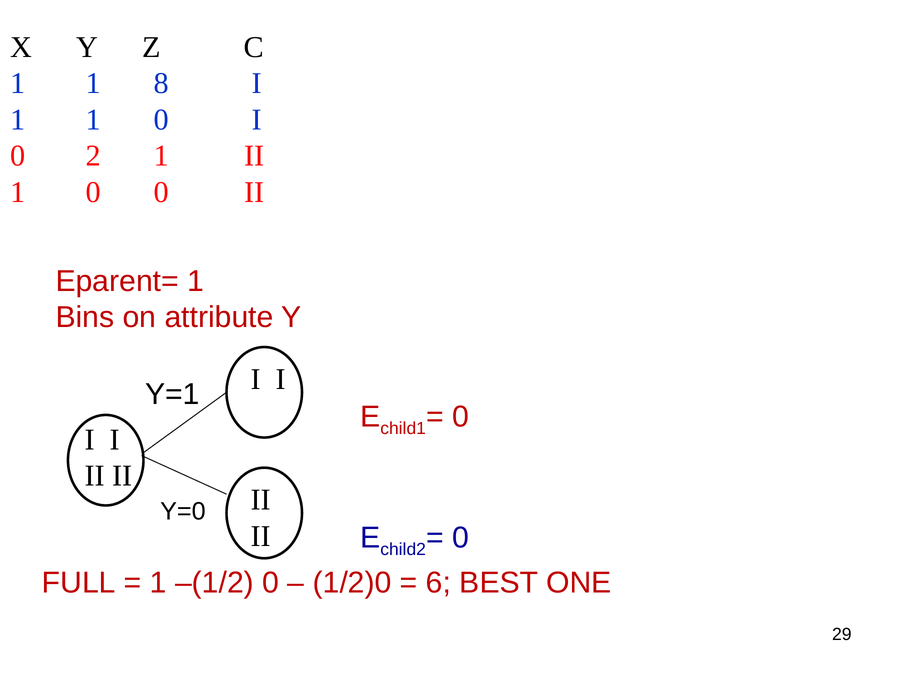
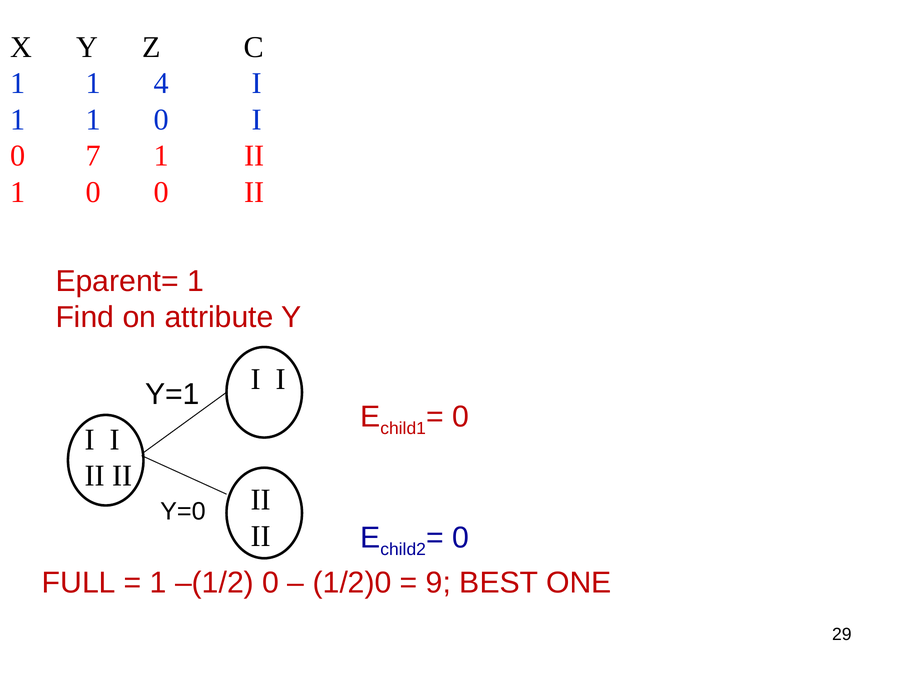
8: 8 -> 4 (161, 84)
2: 2 -> 7 (93, 156)
Bins: Bins -> Find (85, 318)
6: 6 -> 9 (438, 583)
